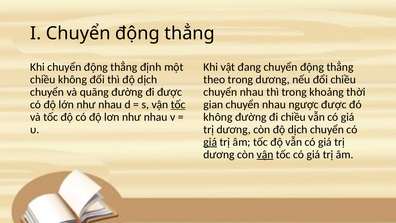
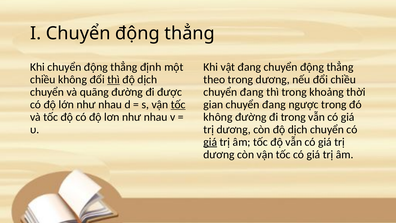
thì underline: none -> present (114, 79)
nhau: nhau -> đang (252, 92)
gian chuyển nhau: nhau -> đang (274, 104)
ngược được: được -> trong (334, 104)
đi chiều: chiều -> trong (293, 117)
vận underline: present -> none (265, 154)
